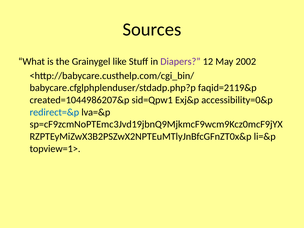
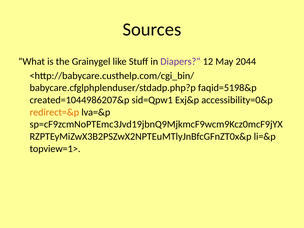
2002: 2002 -> 2044 (246, 62)
faqid=2119&p: faqid=2119&p -> faqid=5198&p (227, 88)
redirect=&p colour: blue -> orange (54, 112)
